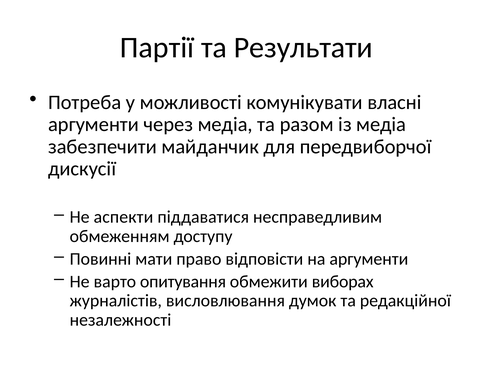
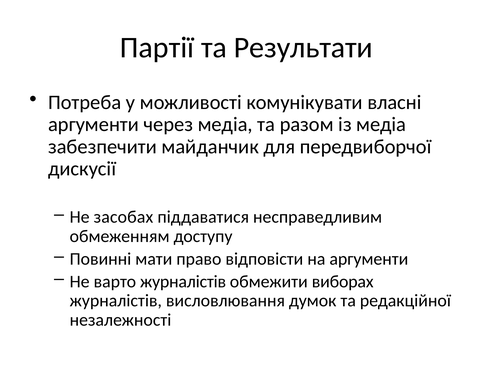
аспекти: аспекти -> засобах (123, 218)
варто опитування: опитування -> журналістів (183, 282)
